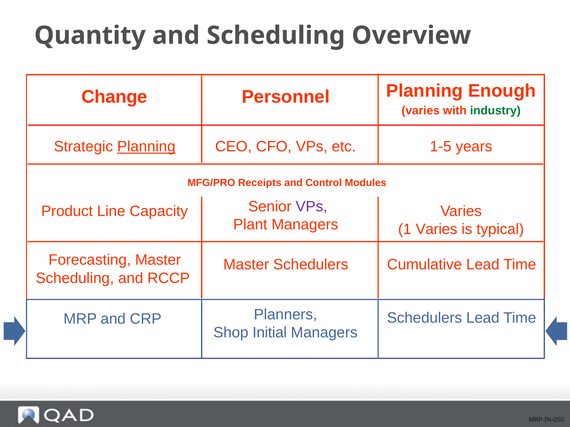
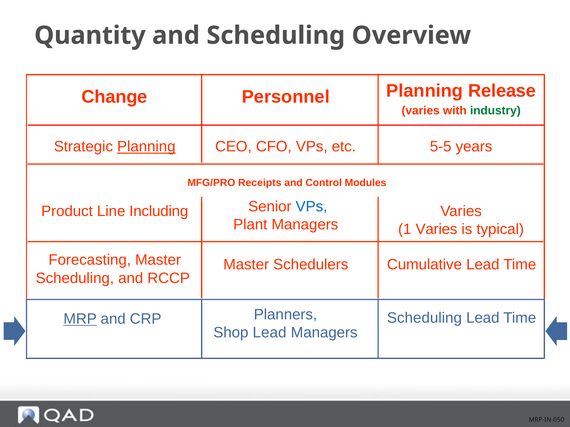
Enough: Enough -> Release (502, 91)
1-5: 1-5 -> 5-5 (441, 147)
VPs colour: purple -> blue (312, 207)
Capacity: Capacity -> Including (159, 211)
Schedulers: Schedulers -> Scheduling (424, 318)
MRP underline: none -> present (80, 319)
Shop Initial: Initial -> Lead (270, 333)
